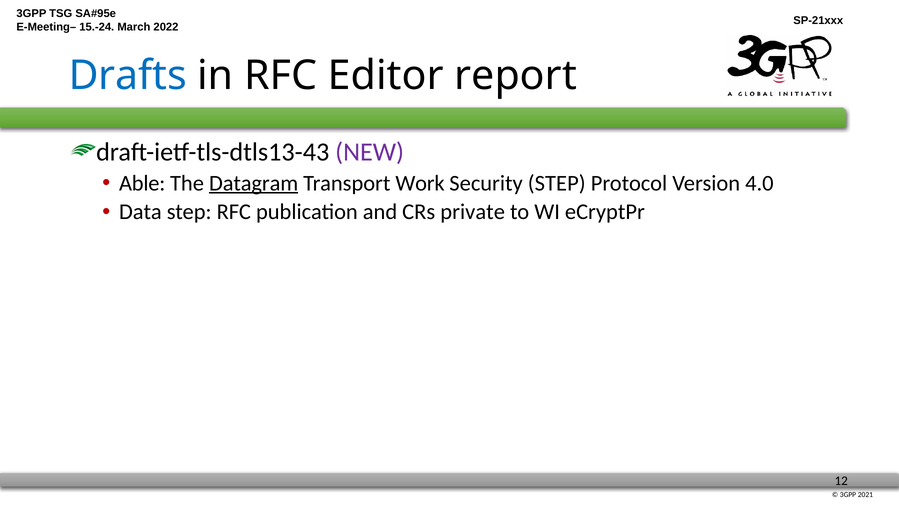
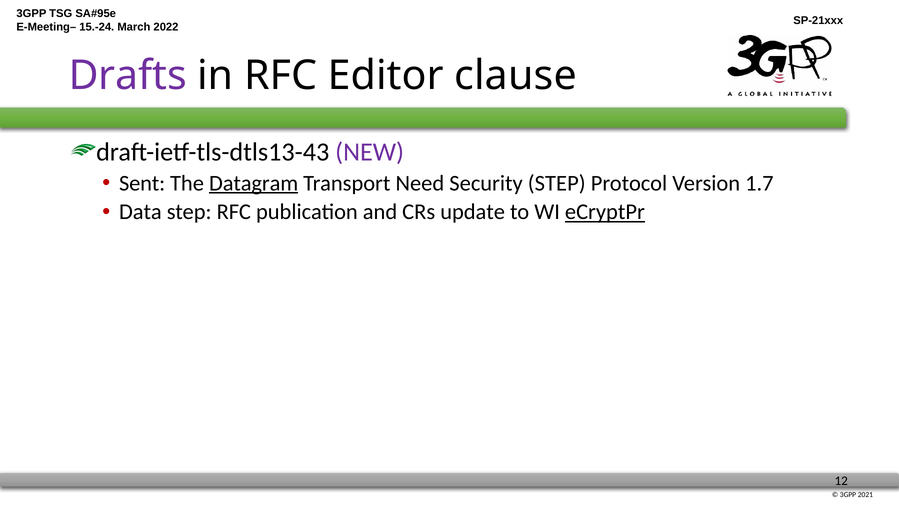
Drafts colour: blue -> purple (128, 76)
report: report -> clause (516, 76)
Able: Able -> Sent (142, 183)
Work: Work -> Need (420, 183)
4.0: 4.0 -> 1.7 (759, 183)
private: private -> update (473, 212)
eCryptPr underline: none -> present (605, 212)
